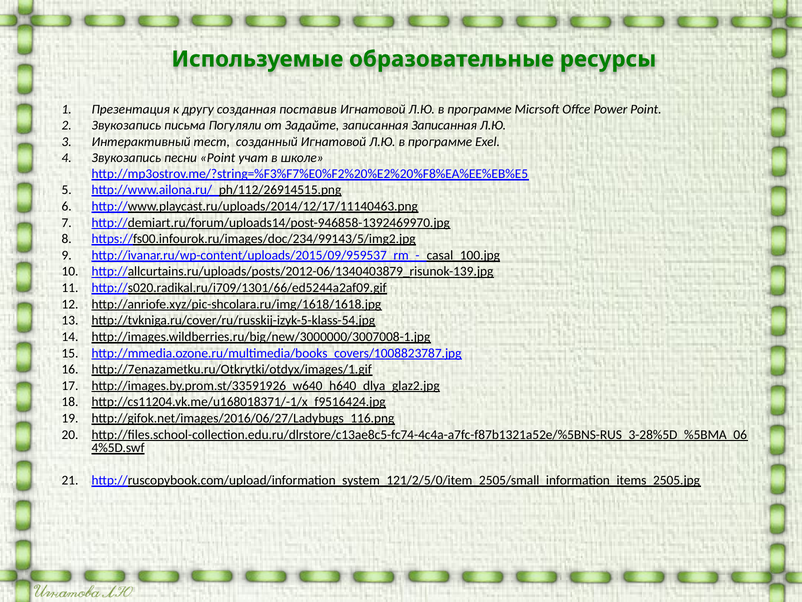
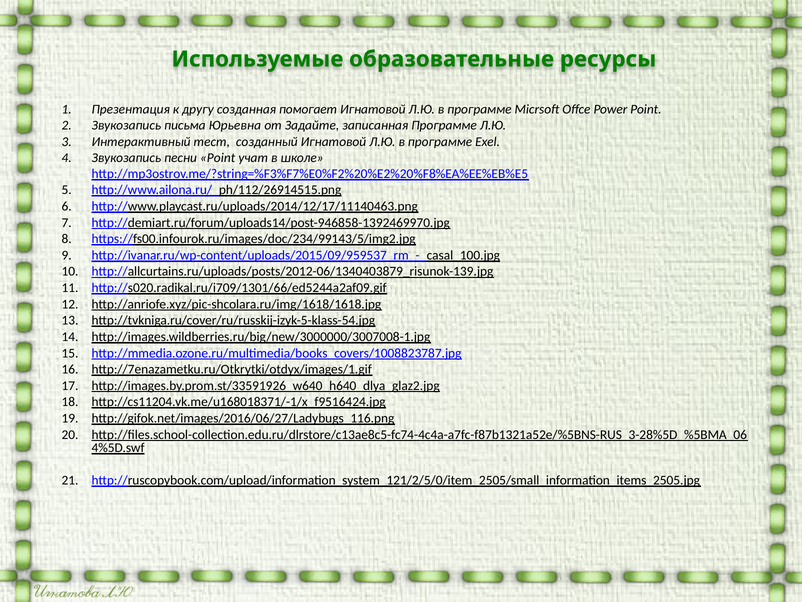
поставив: поставив -> помогает (308, 109)
Погуляли: Погуляли -> Юрьевна (235, 125)
записанная Записанная: Записанная -> Программе (444, 125)
